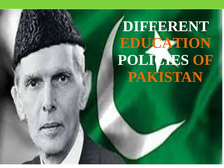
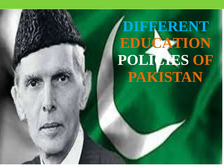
DIFFERENT colour: white -> light blue (166, 26)
